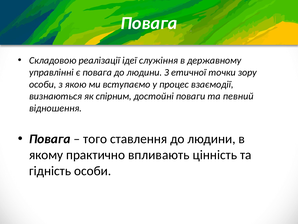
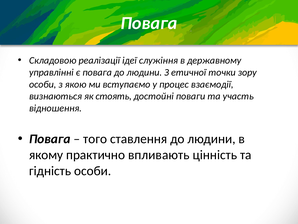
спірним: спірним -> стоять (114, 96)
певний: певний -> участь (238, 96)
